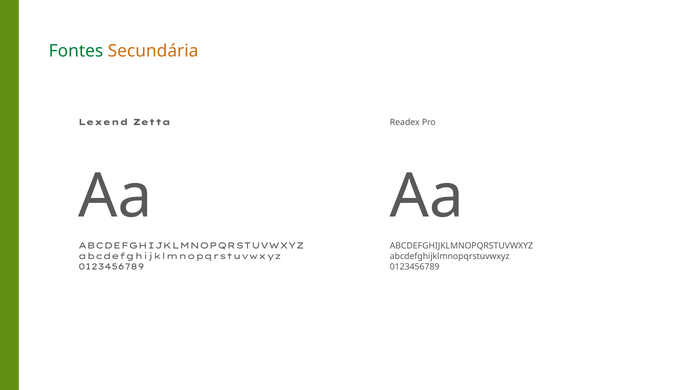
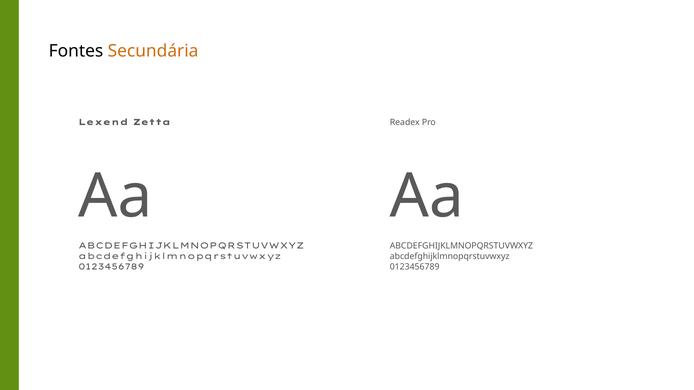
Fontes colour: green -> black (76, 51)
